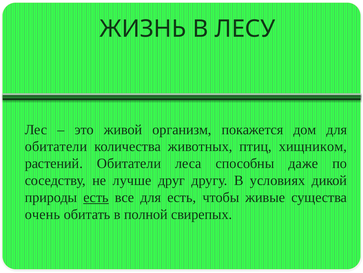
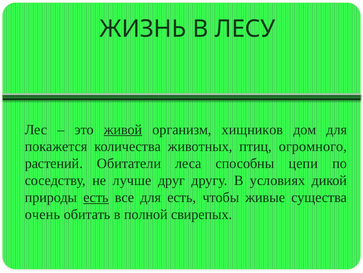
живой underline: none -> present (123, 129)
покажется: покажется -> хищников (252, 129)
обитатели: обитатели -> покажется (56, 146)
хищником: хищником -> огромного (313, 146)
даже: даже -> цепи (303, 163)
